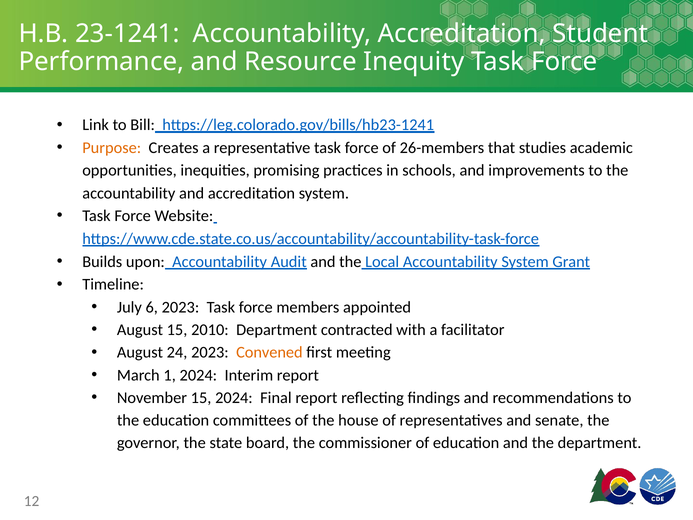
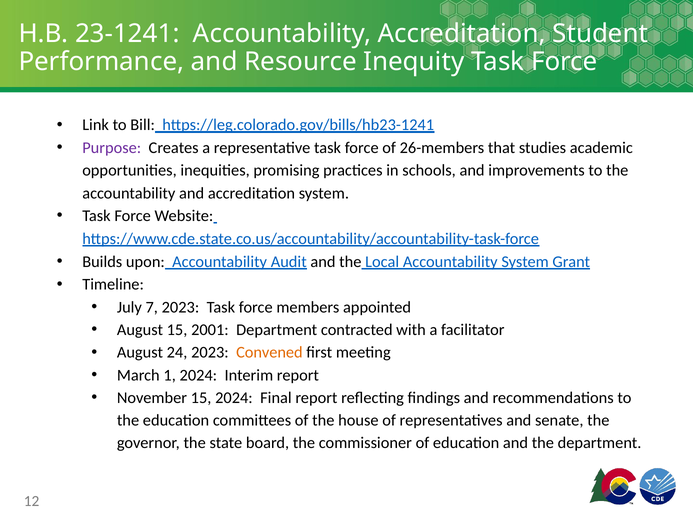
Purpose colour: orange -> purple (112, 148)
6: 6 -> 7 (152, 307)
2010: 2010 -> 2001 (210, 330)
